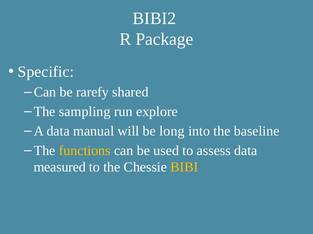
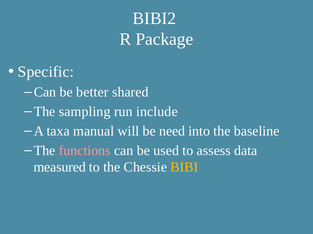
rarefy: rarefy -> better (92, 92)
explore: explore -> include (157, 112)
A data: data -> taxa (58, 131)
long: long -> need (172, 131)
functions colour: yellow -> pink (85, 151)
